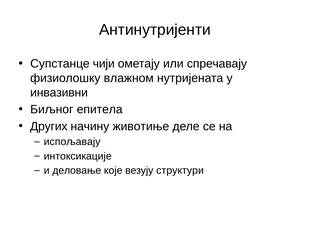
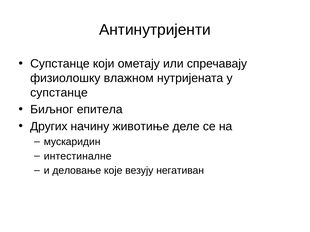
чији: чији -> који (104, 64)
инвазивни: инвазивни -> супстанце (59, 93)
испољавају: испољавају -> мускаридин (72, 142)
интоксикације: интоксикације -> интестиналне (78, 156)
структури: структури -> негативан (180, 171)
